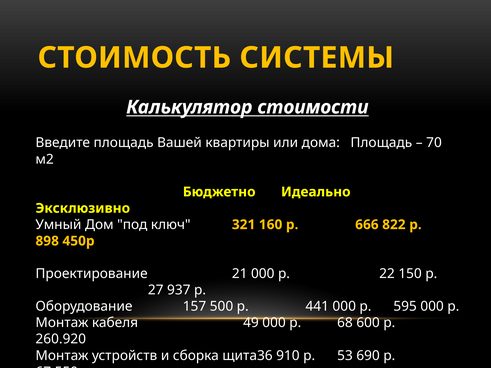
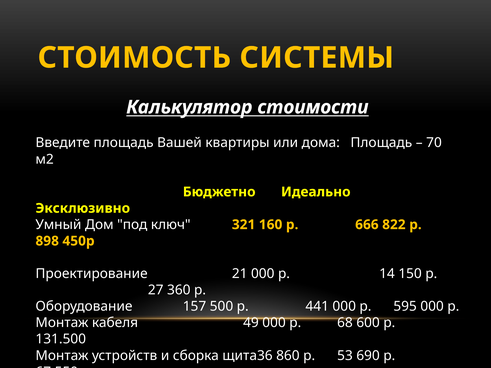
22: 22 -> 14 (387, 274)
937: 937 -> 360 (179, 290)
260.920: 260.920 -> 131.500 (61, 339)
910: 910 -> 860 (288, 356)
